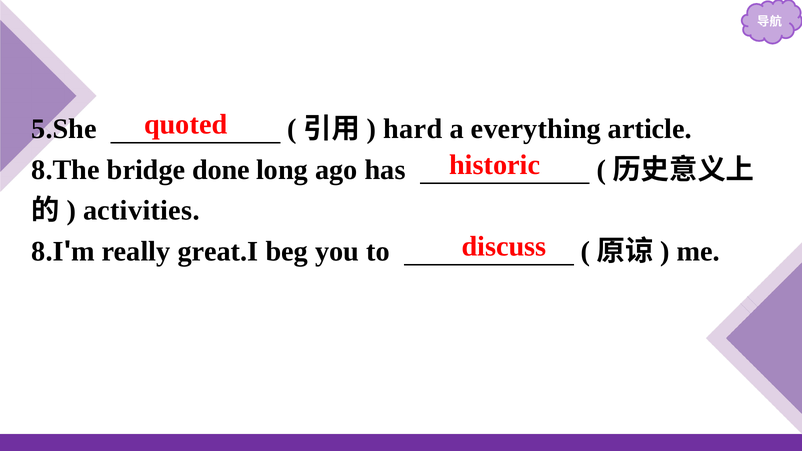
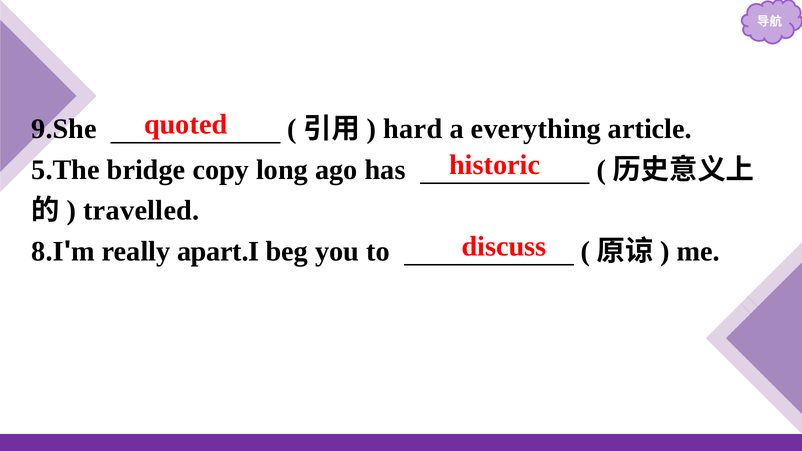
5.She: 5.She -> 9.She (64, 129)
8.The: 8.The -> 5.The (66, 170)
done: done -> copy (221, 170)
activities: activities -> travelled (141, 211)
great.I: great.I -> apart.I (218, 251)
